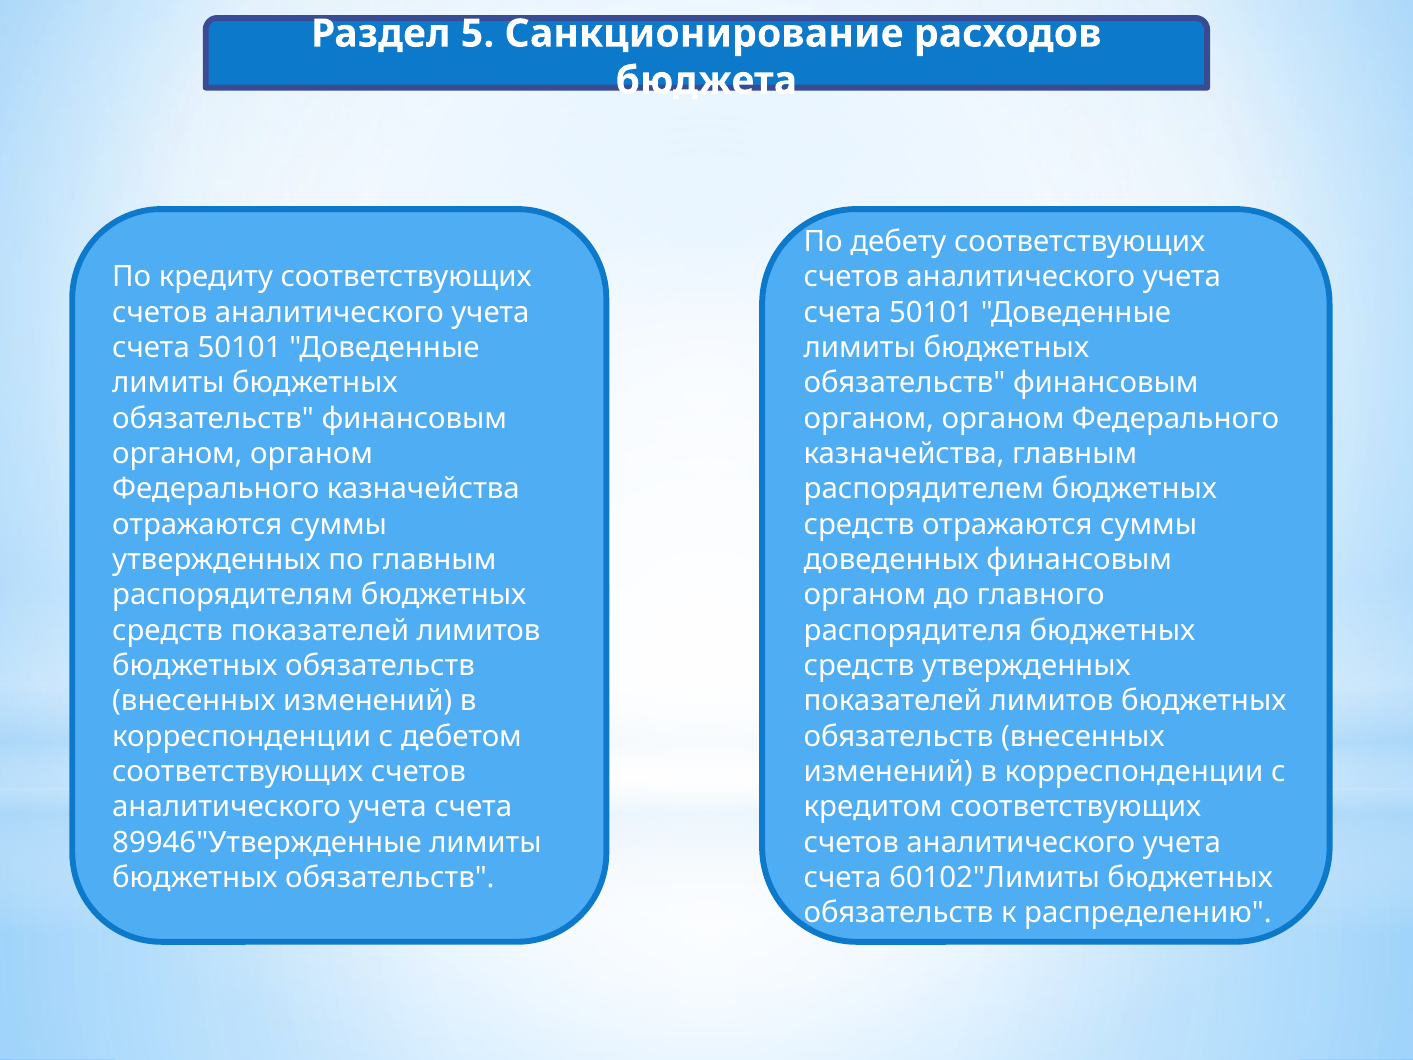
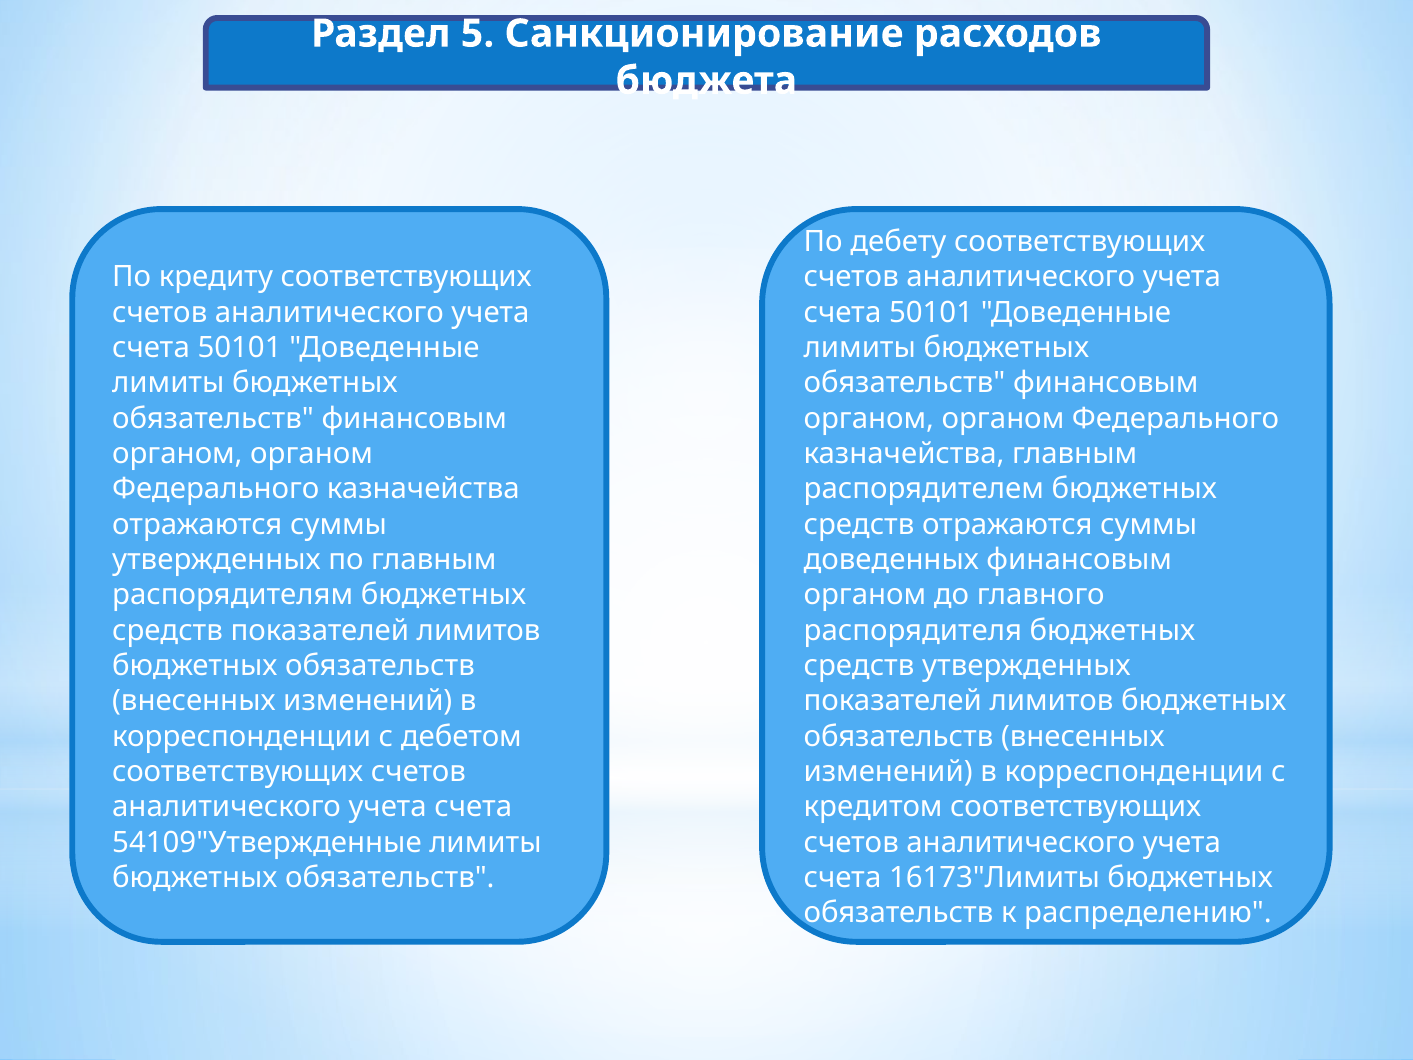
89946"Утвержденные: 89946"Утвержденные -> 54109"Утвержденные (267, 842)
60102"Лимиты: 60102"Лимиты -> 16173"Лимиты (995, 878)
